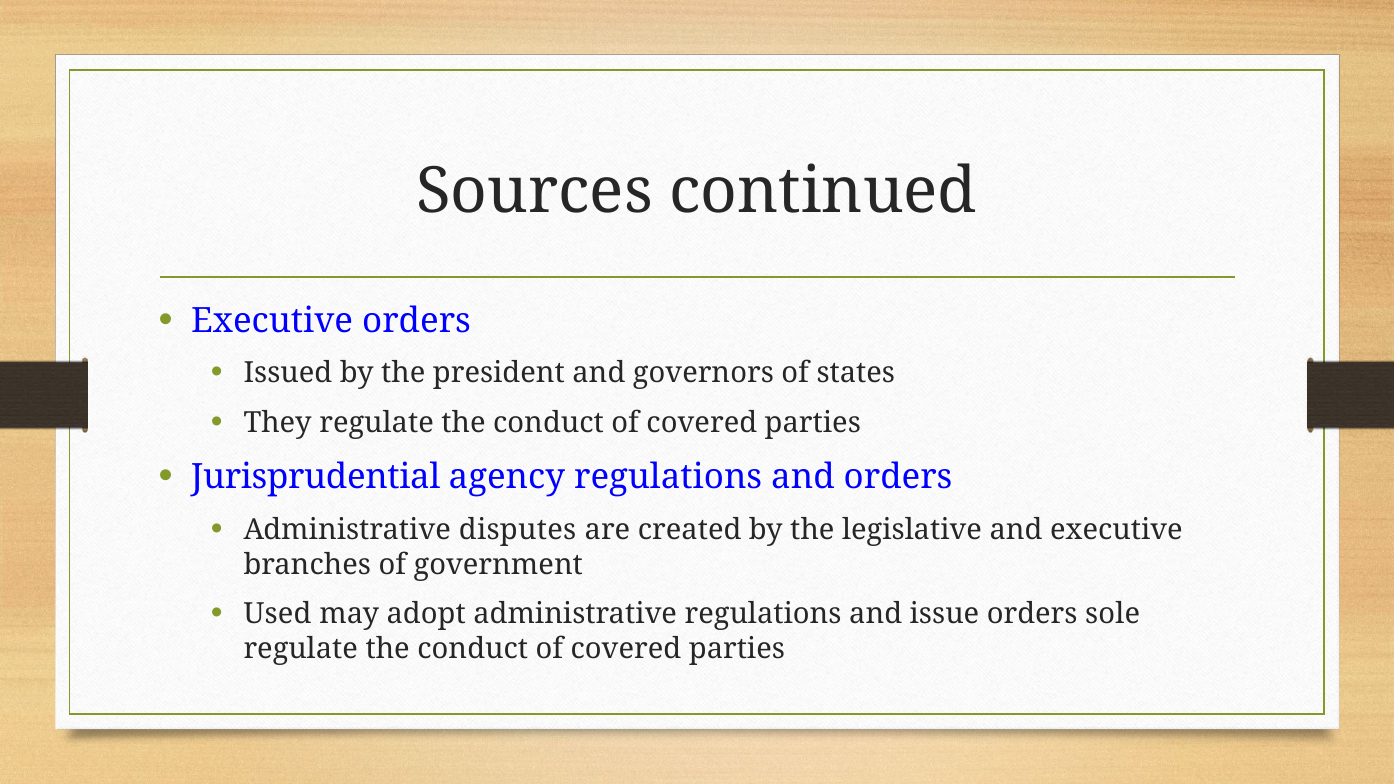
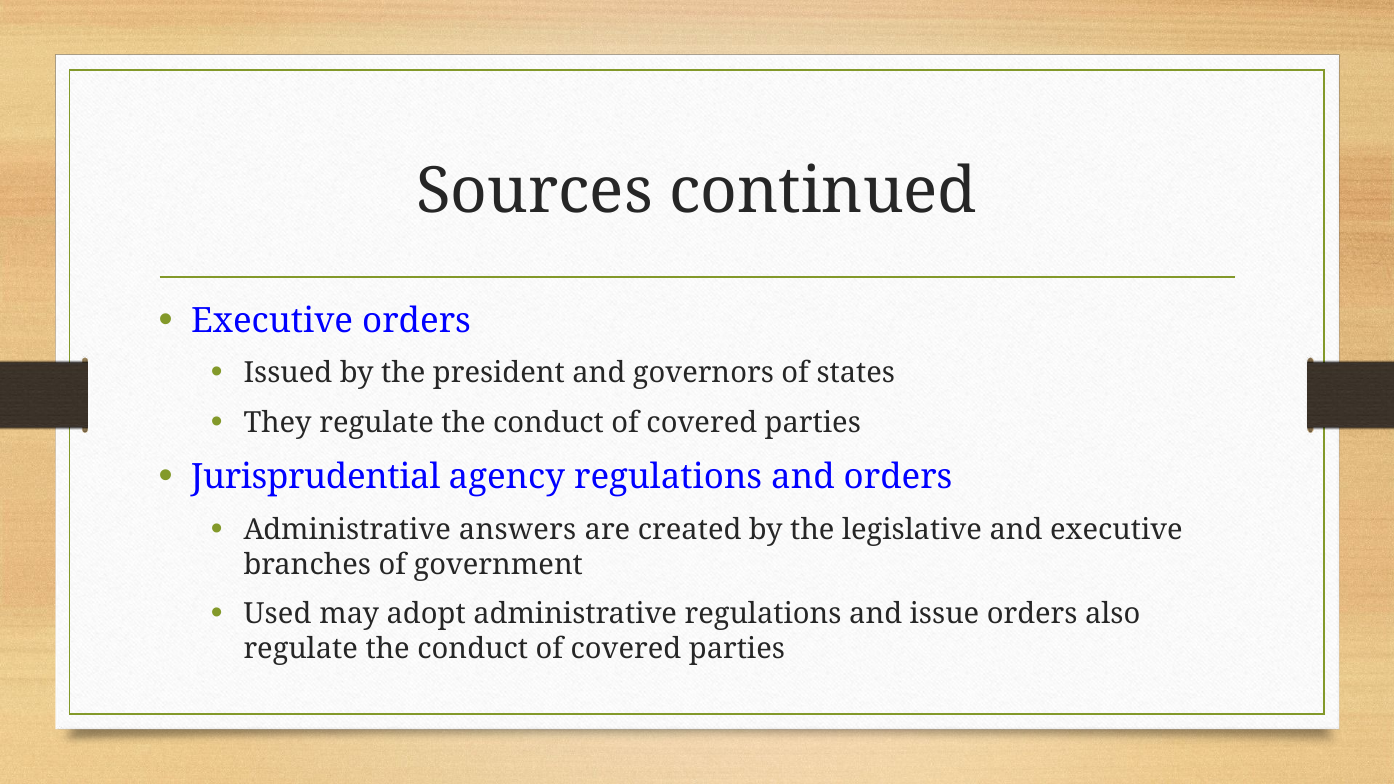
disputes: disputes -> answers (518, 530)
sole: sole -> also (1113, 614)
